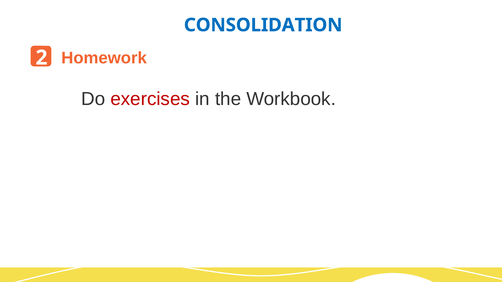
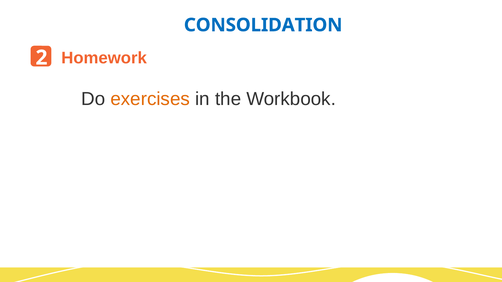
exercises colour: red -> orange (150, 99)
